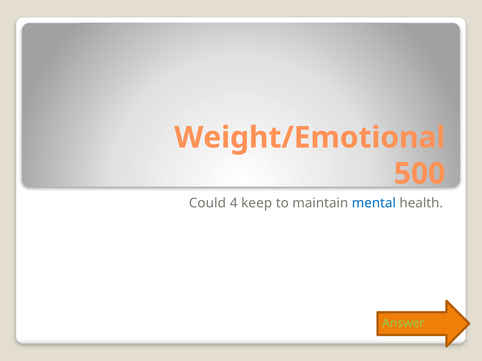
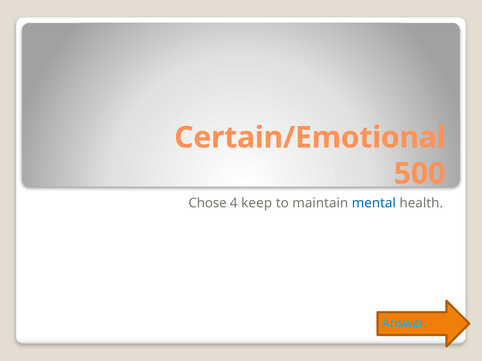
Weight/Emotional: Weight/Emotional -> Certain/Emotional (310, 138)
Could: Could -> Chose (208, 203)
Answer colour: light green -> light blue (403, 324)
